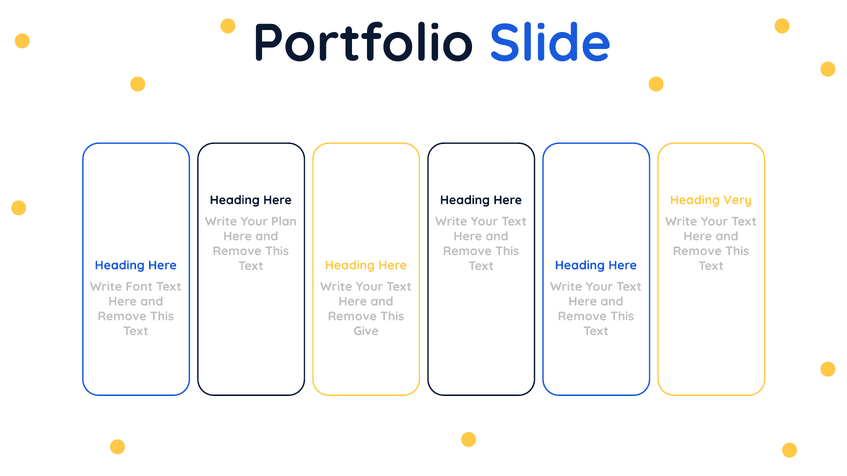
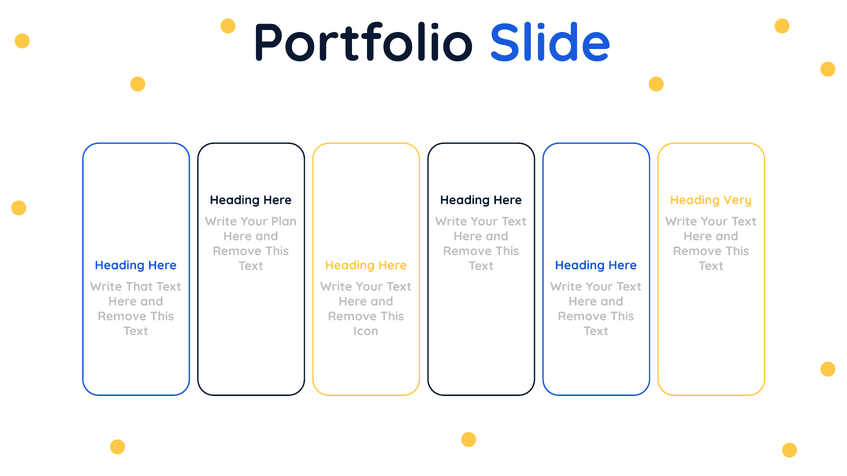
Font: Font -> That (139, 287)
Give: Give -> Icon (366, 331)
